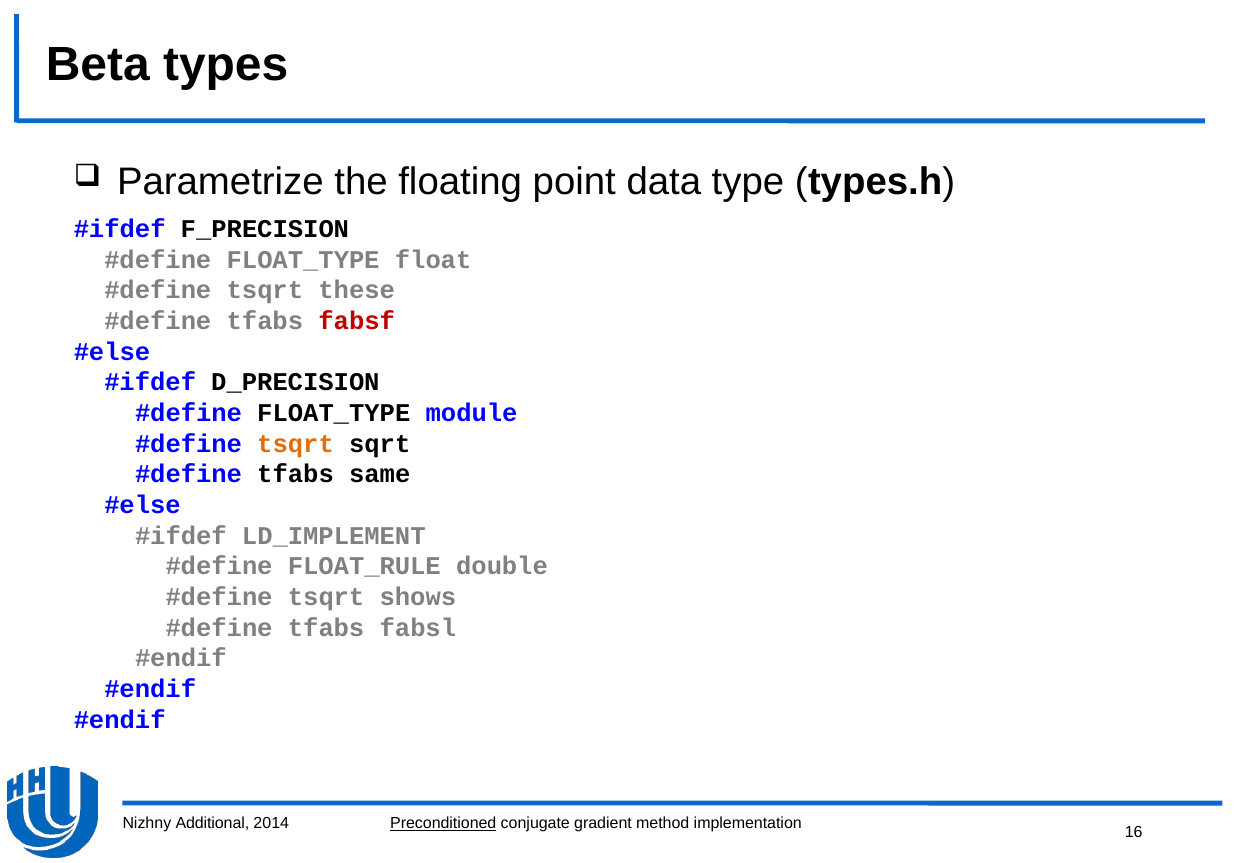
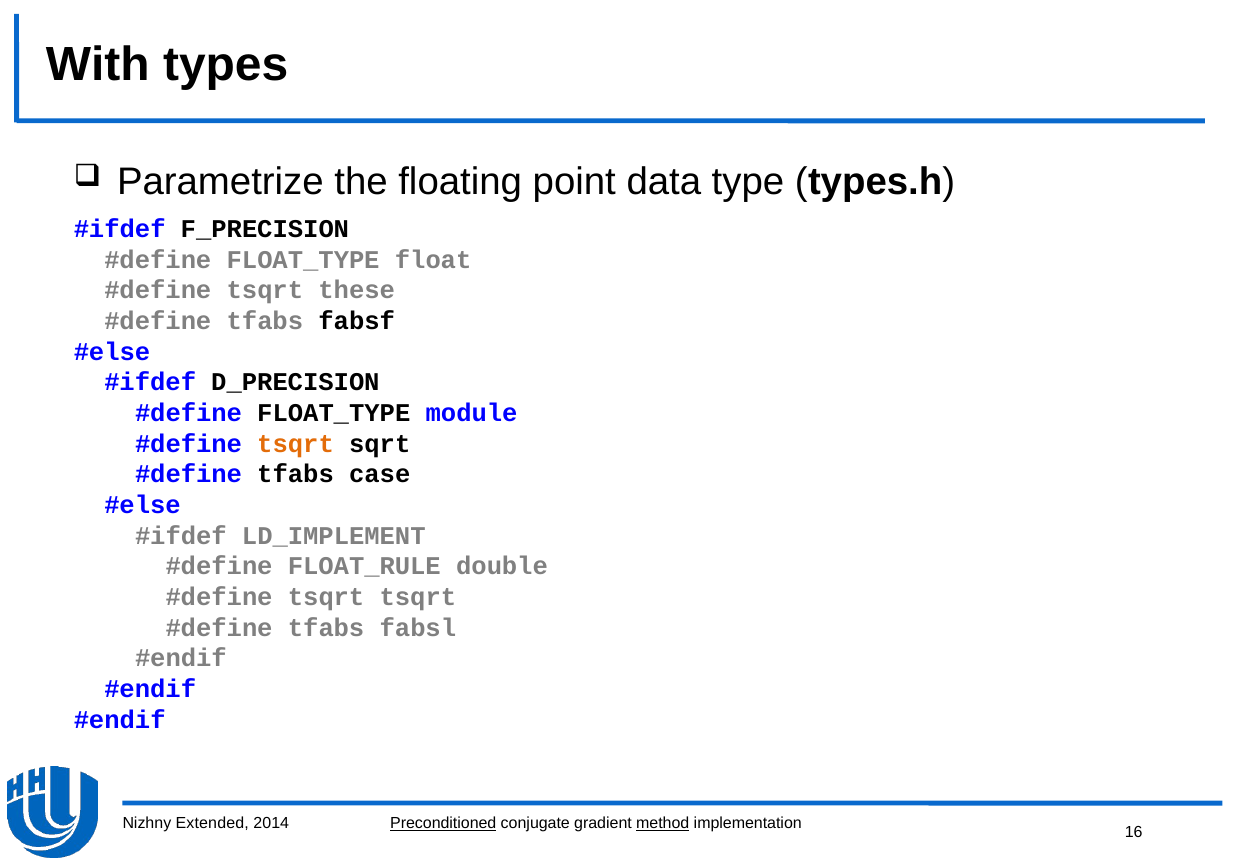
Beta: Beta -> With (98, 65)
fabsf colour: red -> black (357, 321)
same: same -> case (380, 475)
tsqrt shows: shows -> tsqrt (418, 597)
Additional: Additional -> Extended (212, 823)
method underline: none -> present (663, 824)
